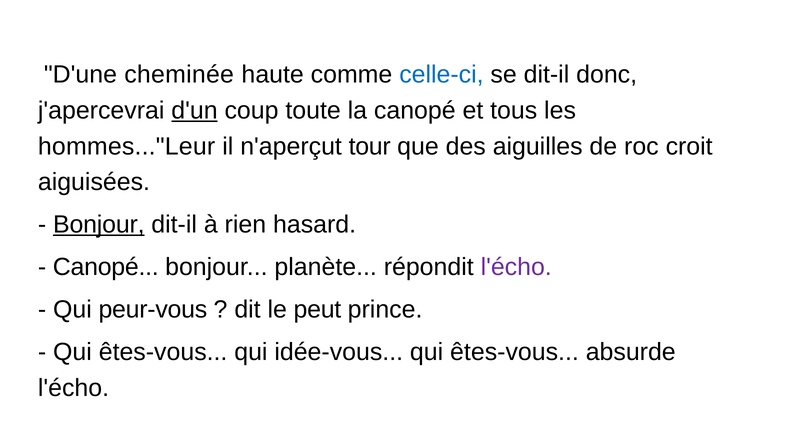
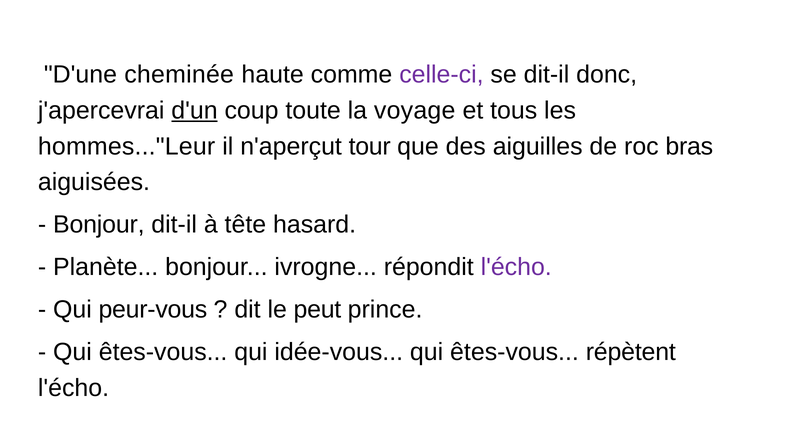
celle-ci colour: blue -> purple (441, 75)
la canopé: canopé -> voyage (415, 111)
croit: croit -> bras (689, 147)
Bonjour underline: present -> none (99, 225)
rien: rien -> tête (245, 225)
Canopé: Canopé -> Planète (106, 267)
planète: planète -> ivrogne (326, 267)
absurde: absurde -> répètent (631, 352)
